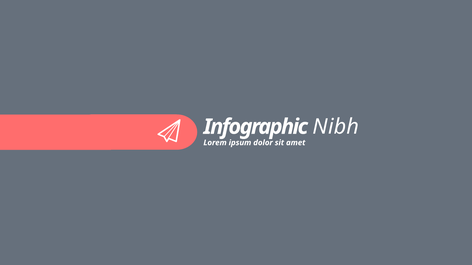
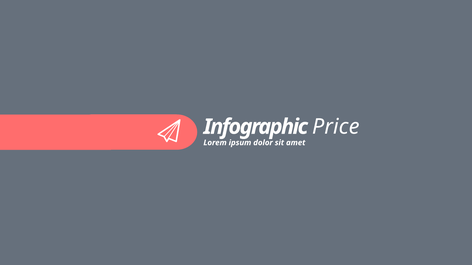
Nibh: Nibh -> Price (336, 127)
